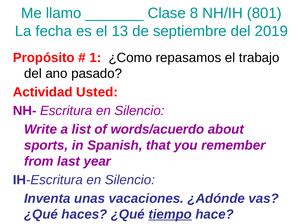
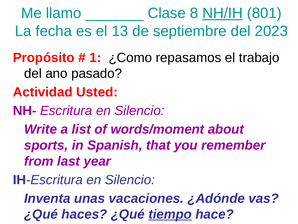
NH/IH underline: none -> present (223, 13)
2019: 2019 -> 2023 (271, 31)
words/acuerdo: words/acuerdo -> words/moment (157, 129)
